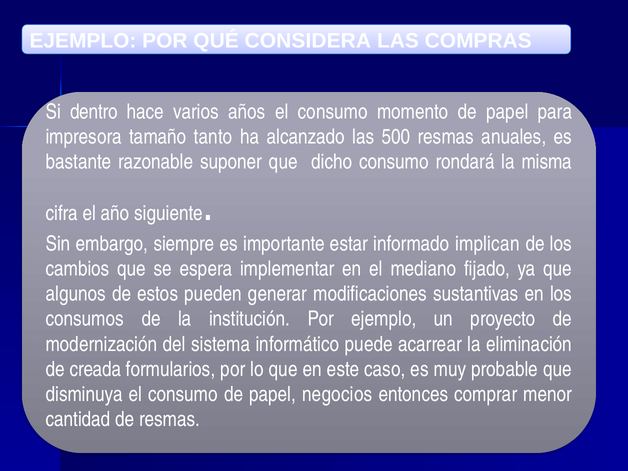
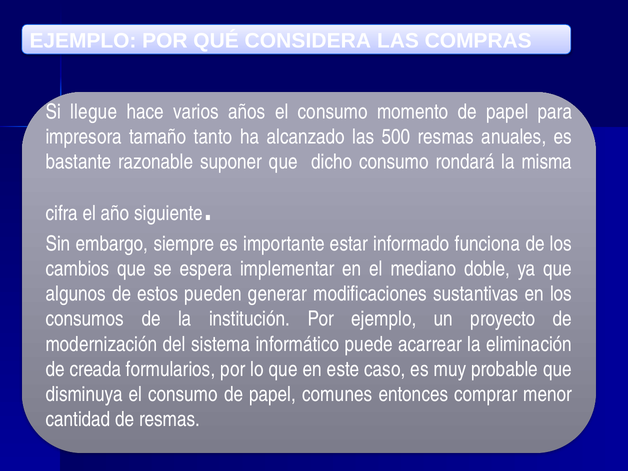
dentro: dentro -> llegue (94, 112)
implican: implican -> funciona (487, 244)
fijado: fijado -> doble (487, 269)
negocios: negocios -> comunes (337, 394)
